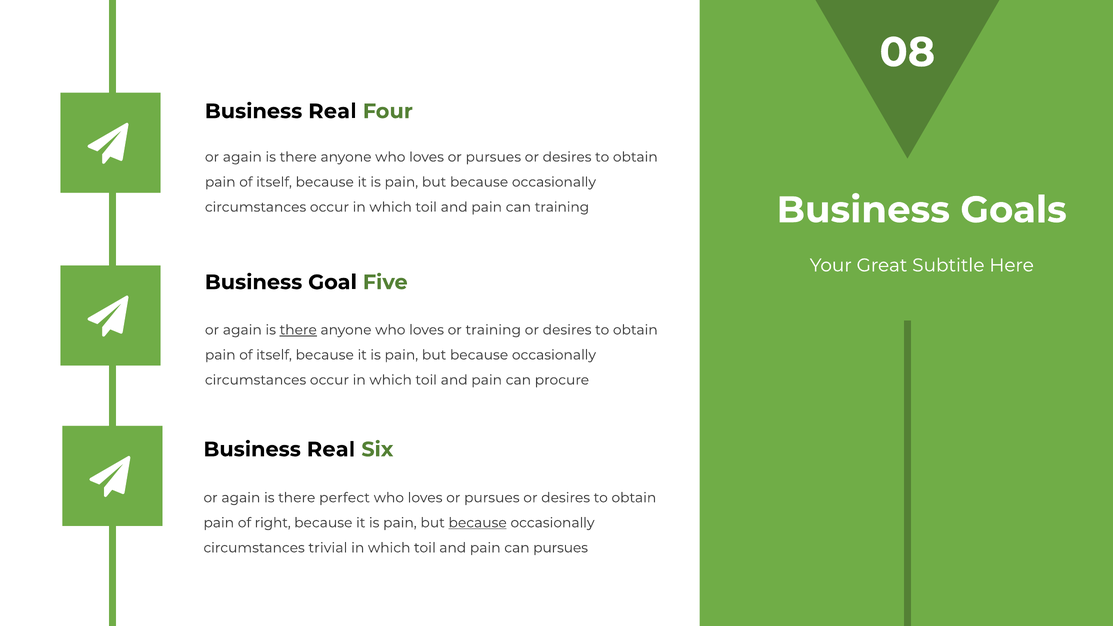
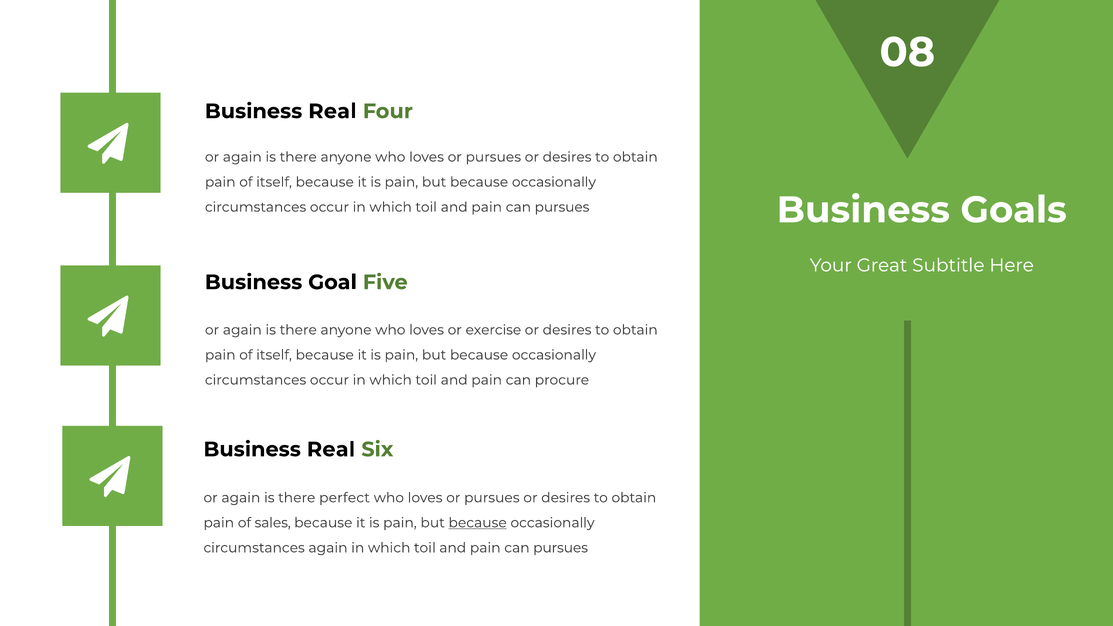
training: training -> pursues (562, 207)
there underline: present -> none (298, 330)
or training: training -> exercise (493, 330)
right: right -> sales (273, 523)
circumstances trivial: trivial -> again (328, 548)
